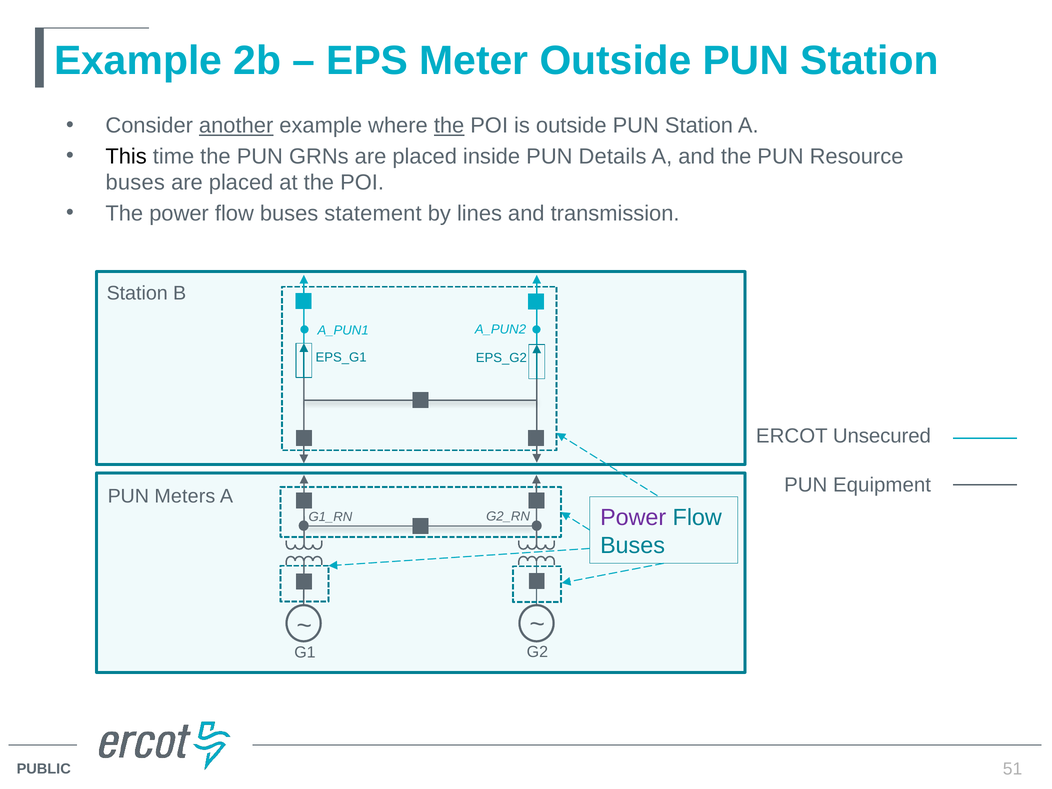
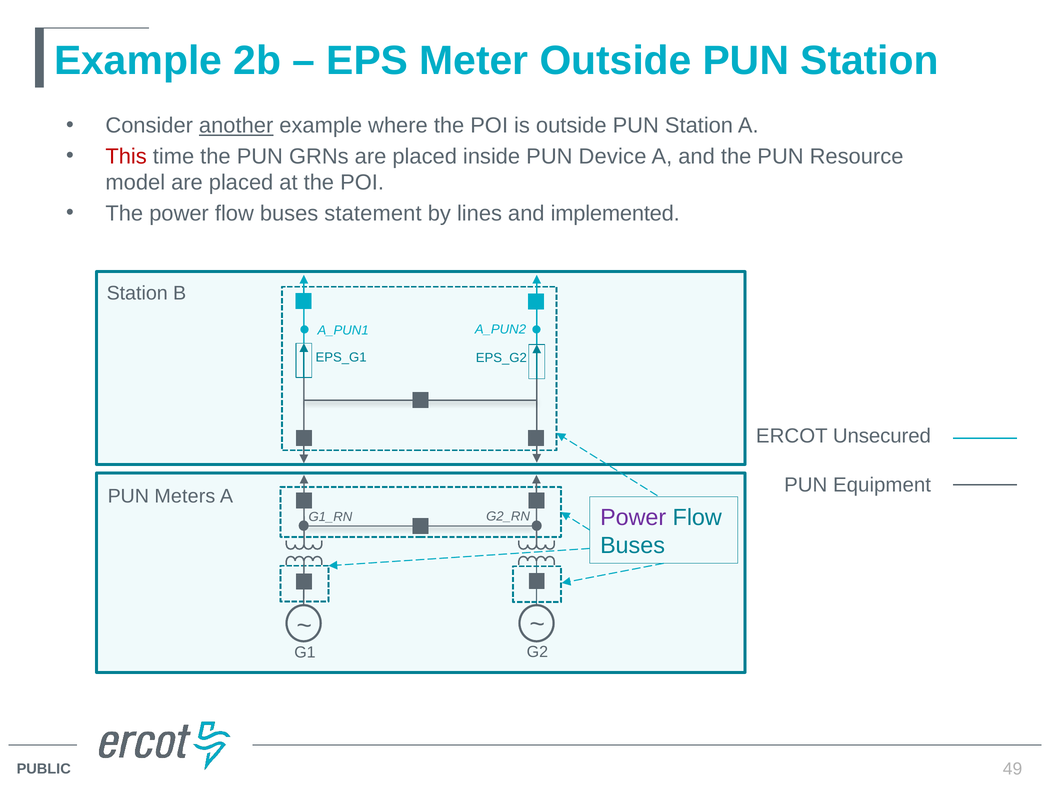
the underline: present -> none (449, 126)
This colour: black -> red (126, 156)
Details: Details -> Device (612, 156)
buses: buses -> model (135, 183)
transmission: transmission -> implemented (615, 213)
51: 51 -> 49 (1013, 769)
